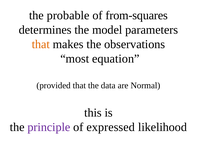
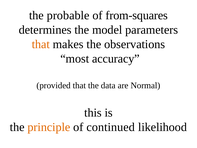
equation: equation -> accuracy (116, 59)
principle colour: purple -> orange (49, 127)
expressed: expressed -> continued (111, 127)
